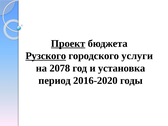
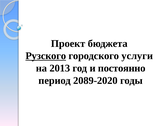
Проект underline: present -> none (68, 44)
2078: 2078 -> 2013 (60, 68)
установка: установка -> постоянно (122, 68)
2016-2020: 2016-2020 -> 2089-2020 (95, 81)
